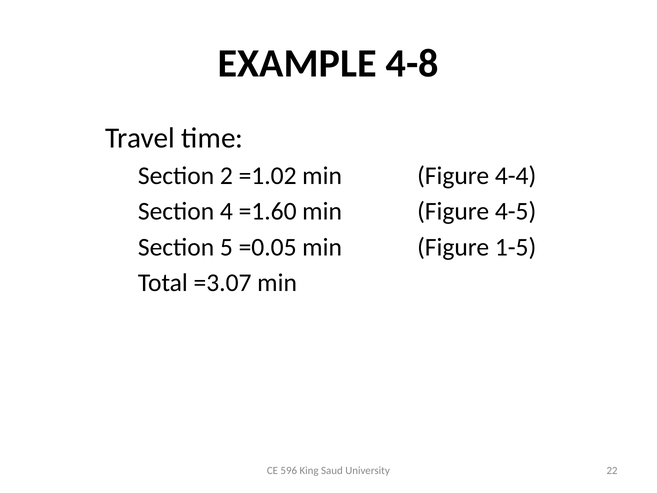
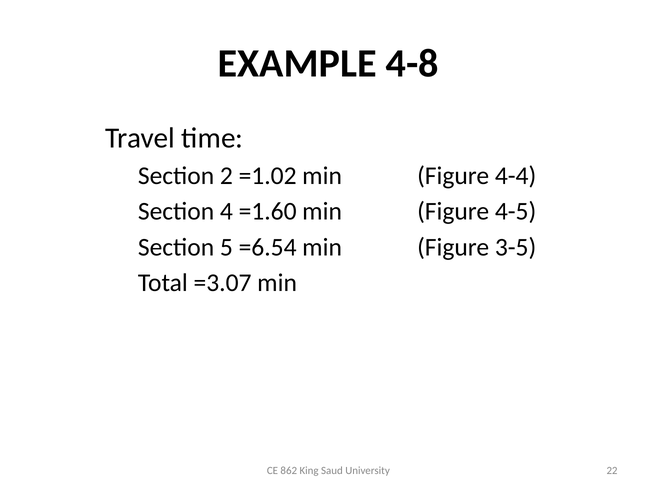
=0.05: =0.05 -> =6.54 (268, 247)
1-5: 1-5 -> 3-5 (516, 247)
596: 596 -> 862 (289, 470)
